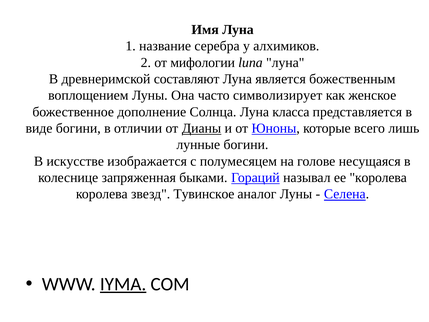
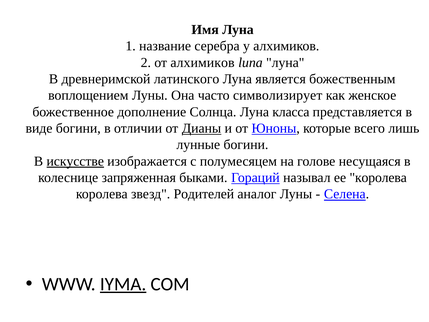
от мифологии: мифологии -> алхимиков (203, 62)
составляют: составляют -> латинского (187, 79)
искусстве underline: none -> present (75, 161)
Тувинское: Тувинское -> Родителей (204, 194)
